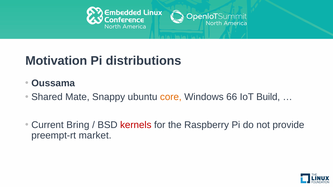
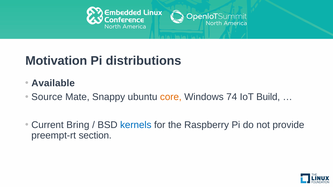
Oussama: Oussama -> Available (53, 83)
Shared: Shared -> Source (47, 97)
66: 66 -> 74 (232, 97)
kernels colour: red -> blue (136, 125)
market: market -> section (95, 136)
